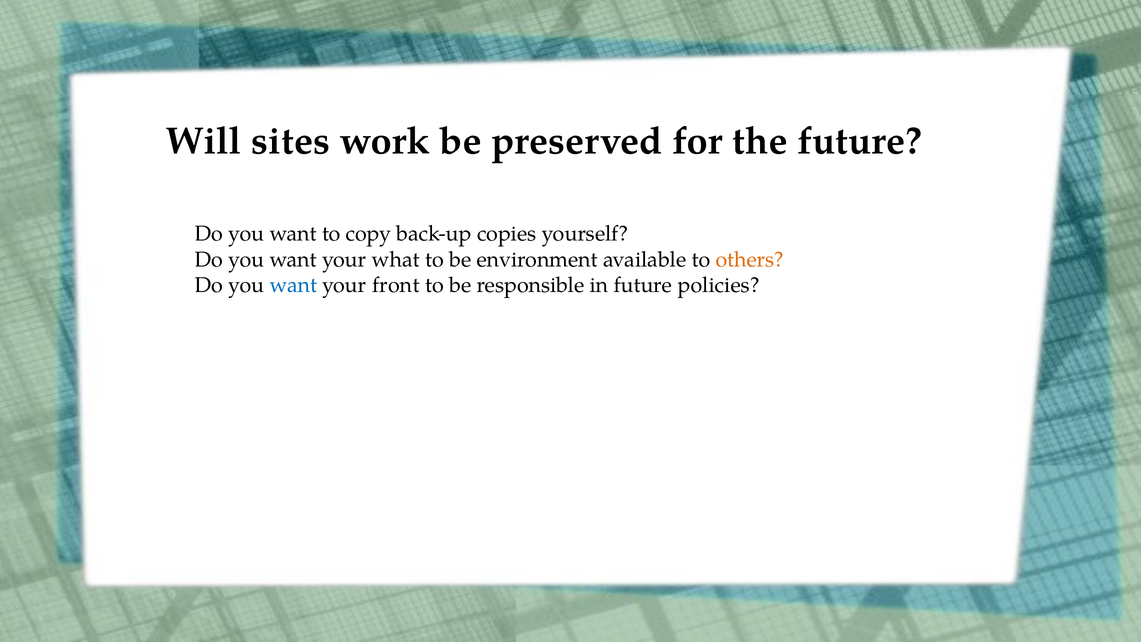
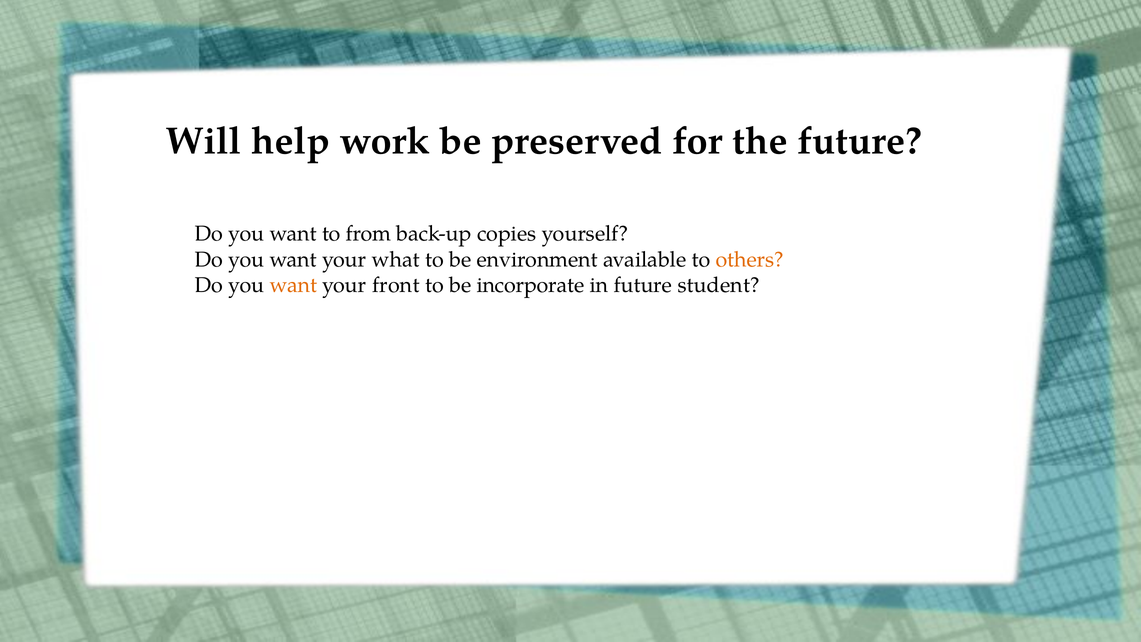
sites: sites -> help (291, 141)
copy: copy -> from (369, 234)
want colour: blue -> orange (293, 285)
responsible: responsible -> incorporate (531, 285)
policies: policies -> student (719, 285)
